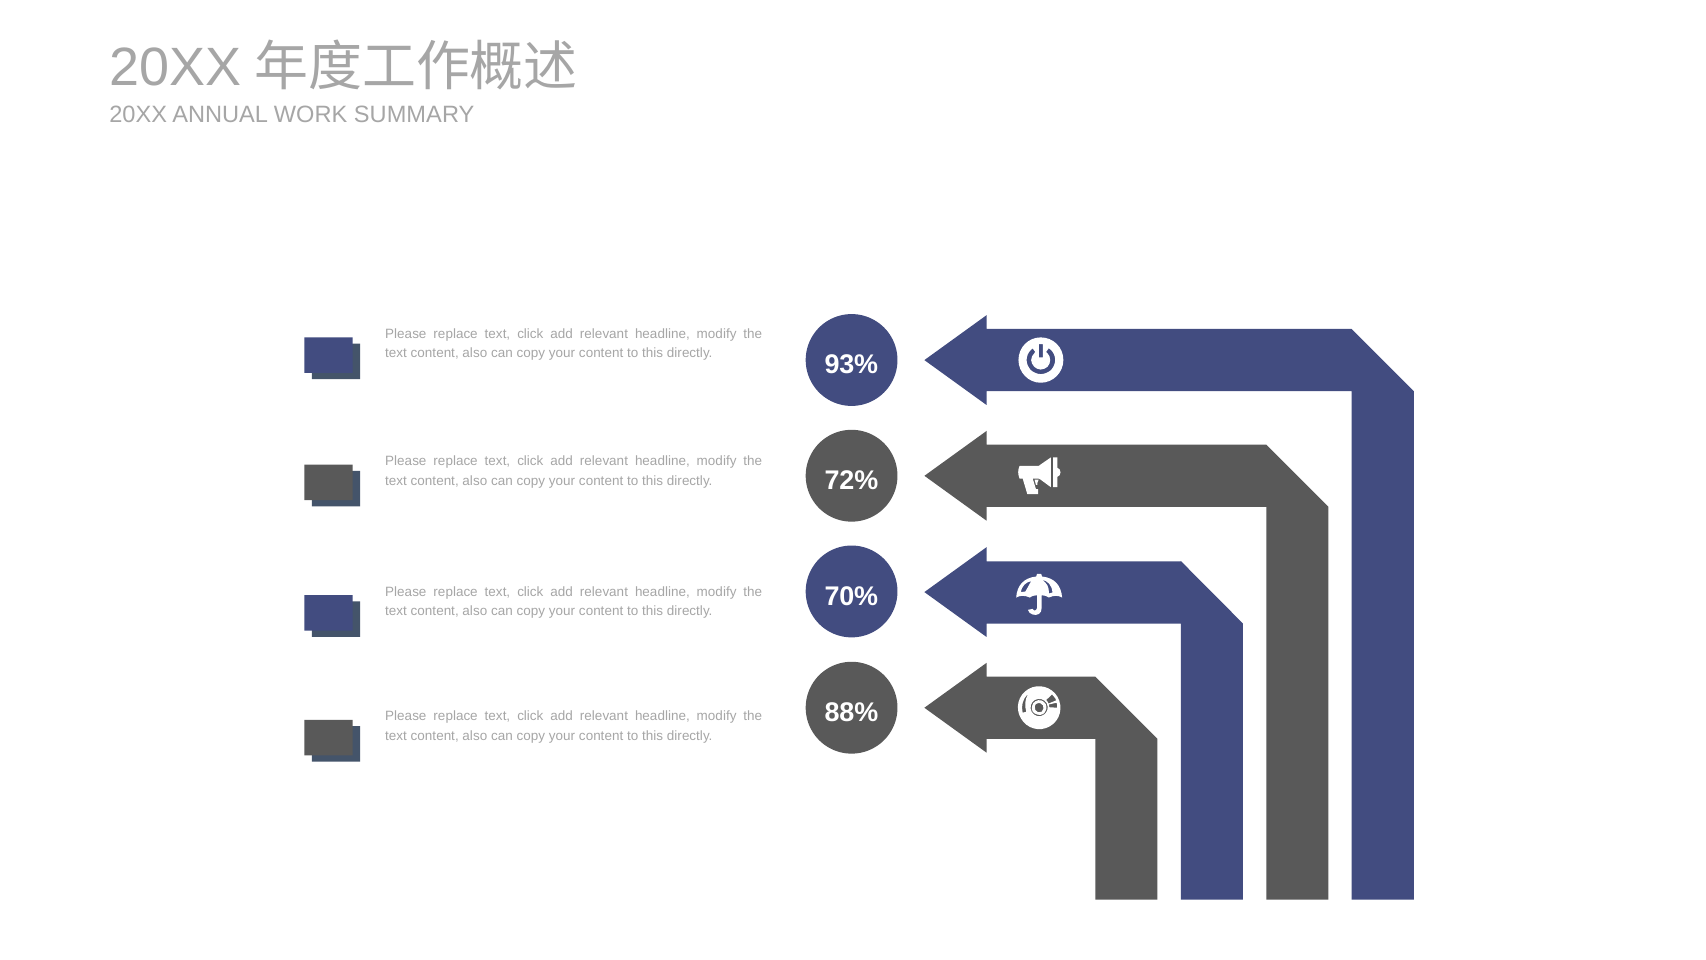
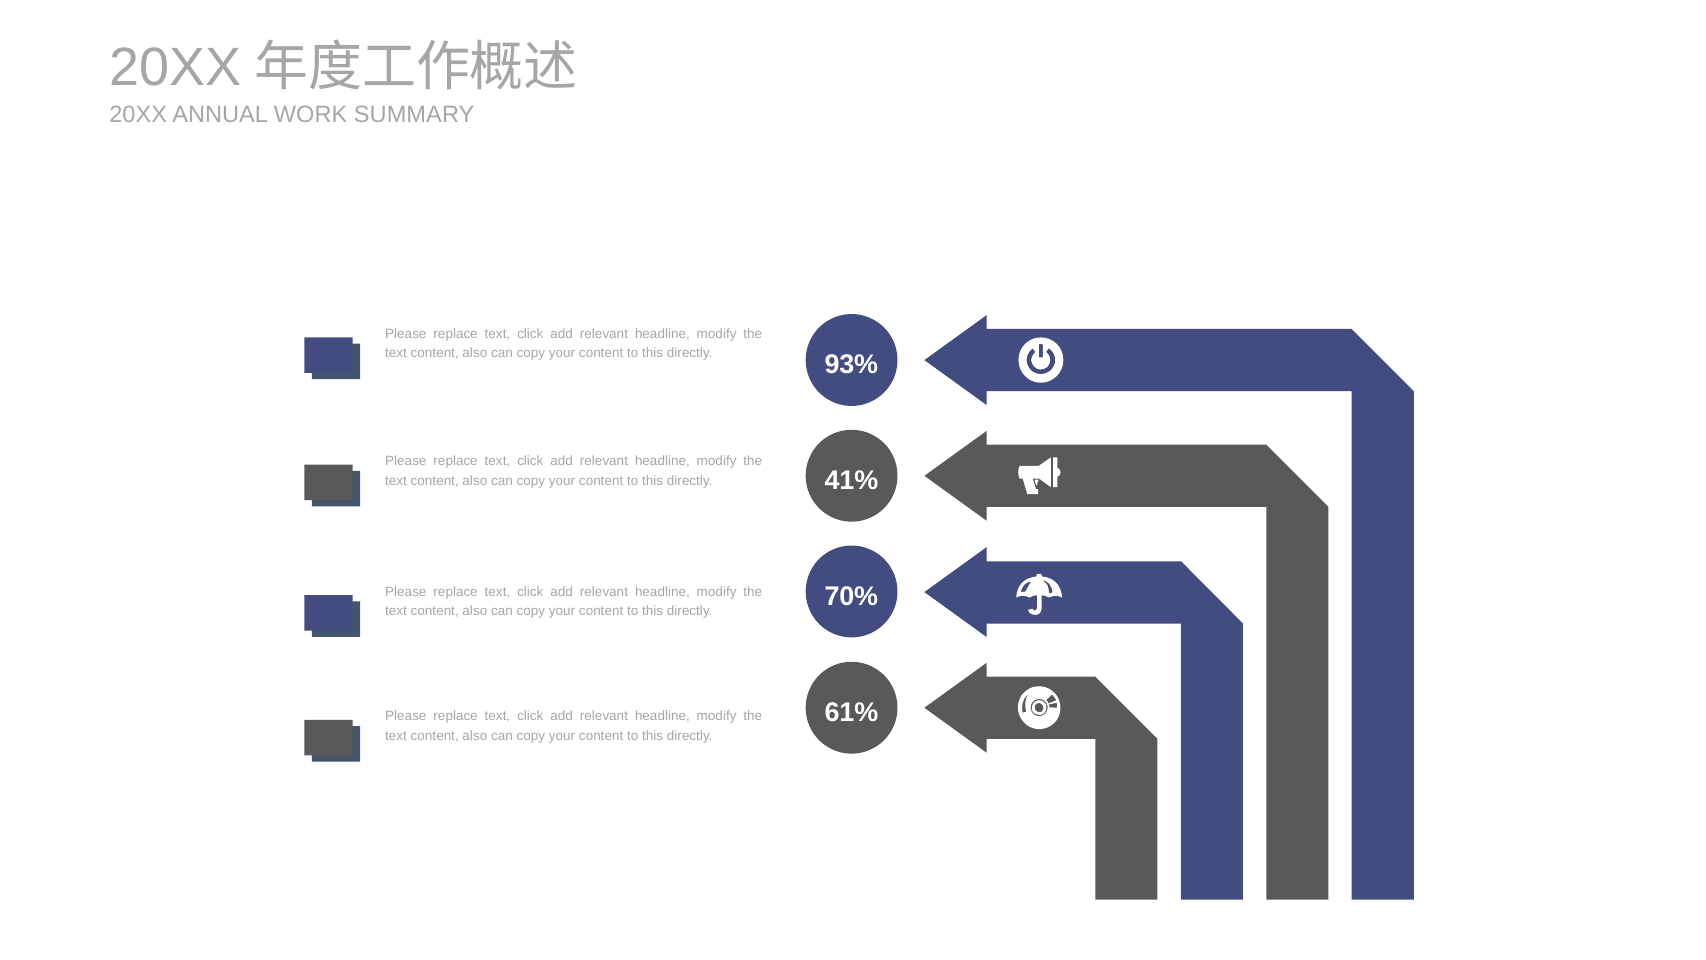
72%: 72% -> 41% (851, 480)
88%: 88% -> 61% (851, 712)
